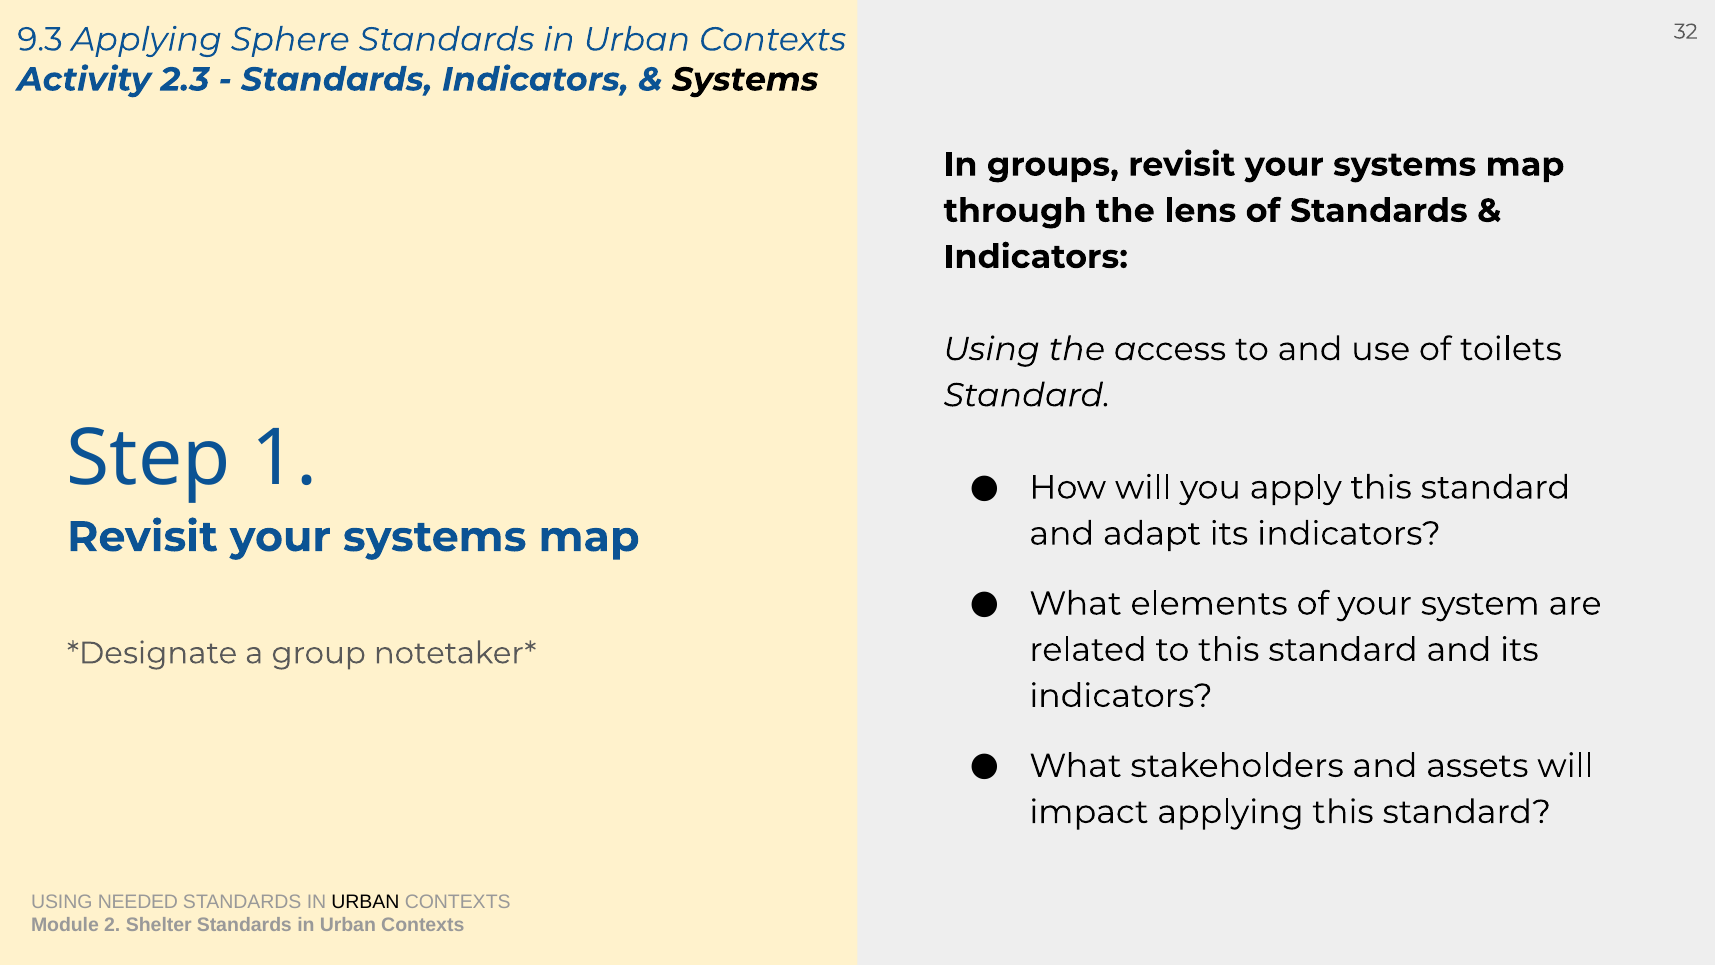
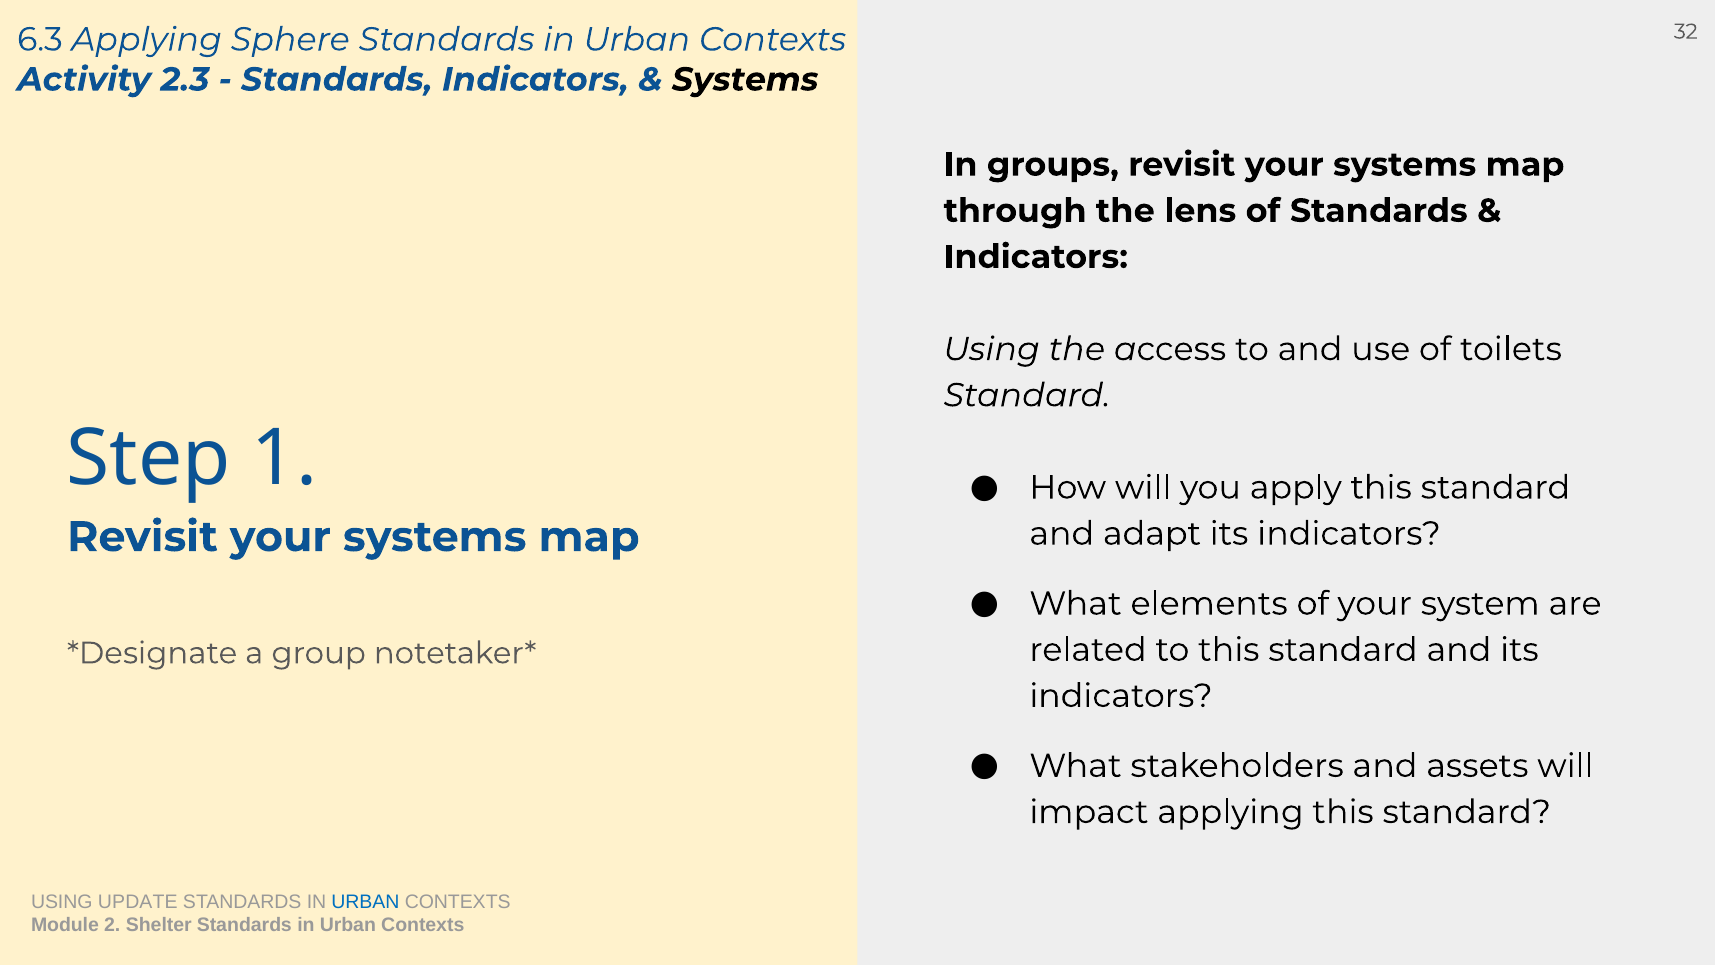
9.3: 9.3 -> 6.3 (40, 39)
NEEDED: NEEDED -> UPDATE (138, 901)
URBAN colour: black -> blue (365, 901)
